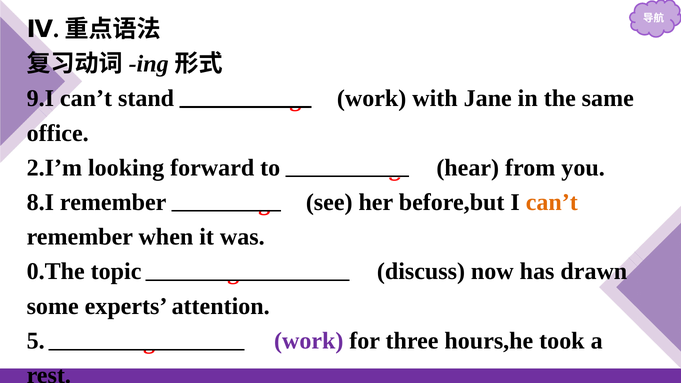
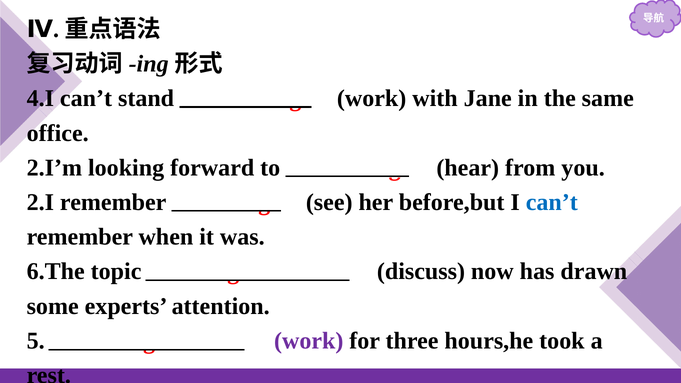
9.I: 9.I -> 4.I (40, 99)
8.I: 8.I -> 2.I (40, 202)
can’t colour: orange -> blue (552, 202)
0.The: 0.The -> 6.The (56, 272)
